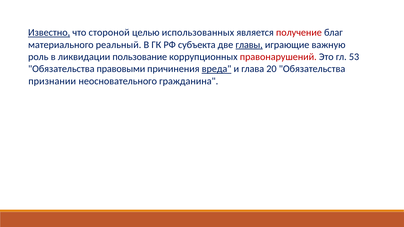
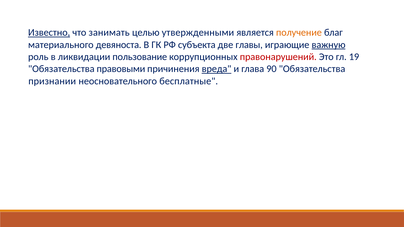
стороной: стороной -> занимать (109, 33)
использованных: использованных -> утвержденными (198, 33)
получение colour: red -> orange (299, 33)
реальный: реальный -> девяноста (119, 45)
главы underline: present -> none (249, 45)
важную underline: none -> present (329, 45)
53: 53 -> 19 (354, 57)
20: 20 -> 90 (271, 69)
гражданина: гражданина -> бесплатные (189, 81)
